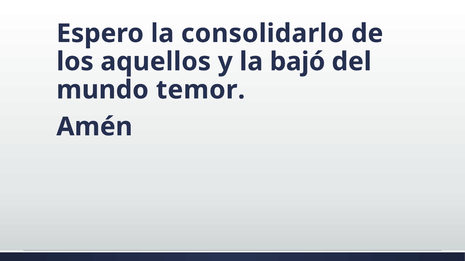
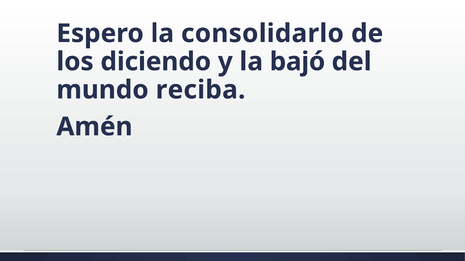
aquellos: aquellos -> diciendo (156, 62)
temor: temor -> reciba (201, 90)
